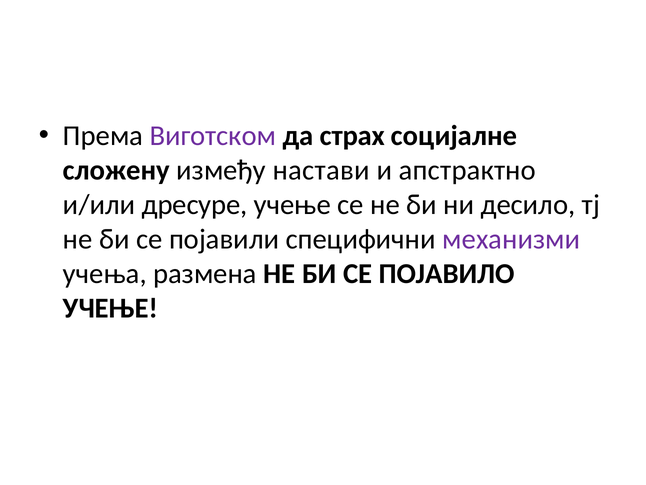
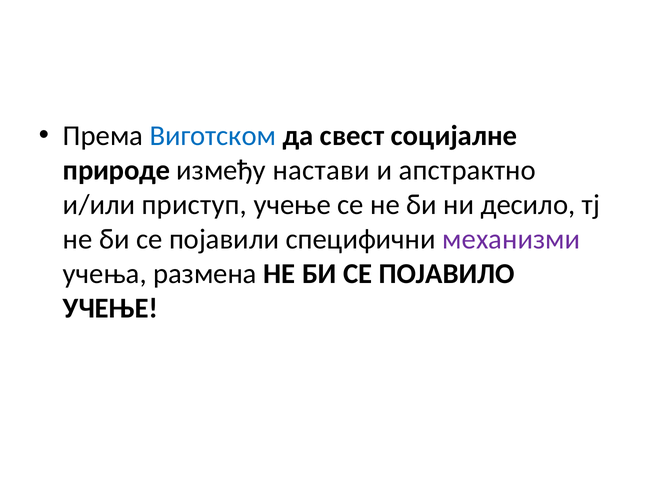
Виготском colour: purple -> blue (213, 136)
страх: страх -> свест (352, 136)
сложену: сложену -> природе (117, 170)
дресуре: дресуре -> приступ (194, 204)
